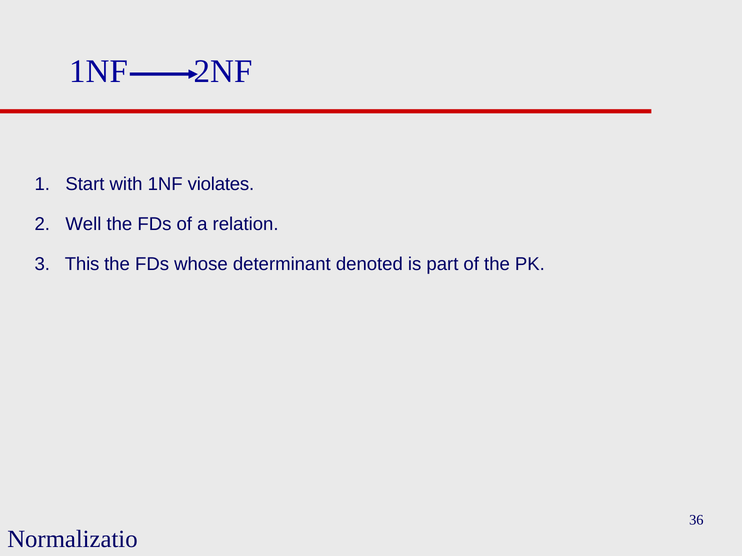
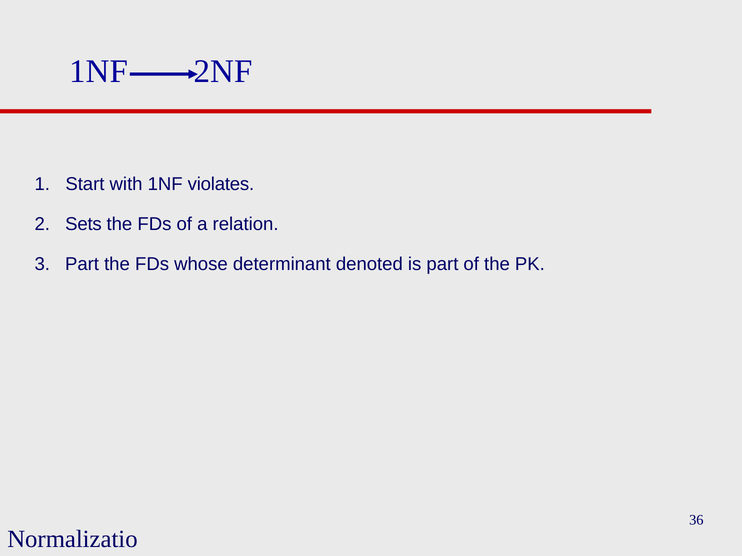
Well: Well -> Sets (83, 225)
3 This: This -> Part (82, 265)
